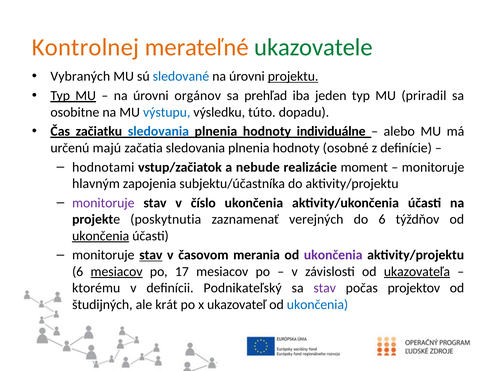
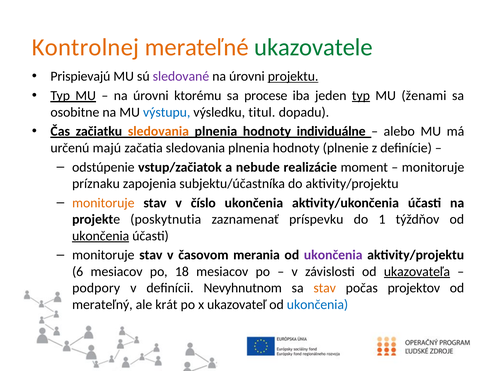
Vybraných: Vybraných -> Prispievajú (80, 76)
sledované colour: blue -> purple (181, 76)
orgánov: orgánov -> ktorému (198, 96)
prehľad: prehľad -> procese (266, 96)
typ underline: none -> present (361, 96)
priradil: priradil -> ženami (424, 96)
túto: túto -> titul (262, 112)
sledovania colour: blue -> orange (158, 131)
osobné: osobné -> plnenie (346, 148)
hodnotami: hodnotami -> odstúpenie (103, 167)
hlavným: hlavným -> príznaku (96, 183)
monitoruje colour: purple -> orange (103, 203)
verejných: verejných -> príspevku (316, 219)
do 6: 6 -> 1 (382, 219)
stav underline: present -> none (151, 255)
mesiacov underline: present -> none (117, 271)
17: 17 -> 18 (182, 271)
ktorému: ktorému -> podpory (96, 288)
Podnikateľský: Podnikateľský -> Nevyhnutnom (243, 288)
stav colour: purple -> orange (325, 288)
študijných: študijných -> merateľný (102, 304)
